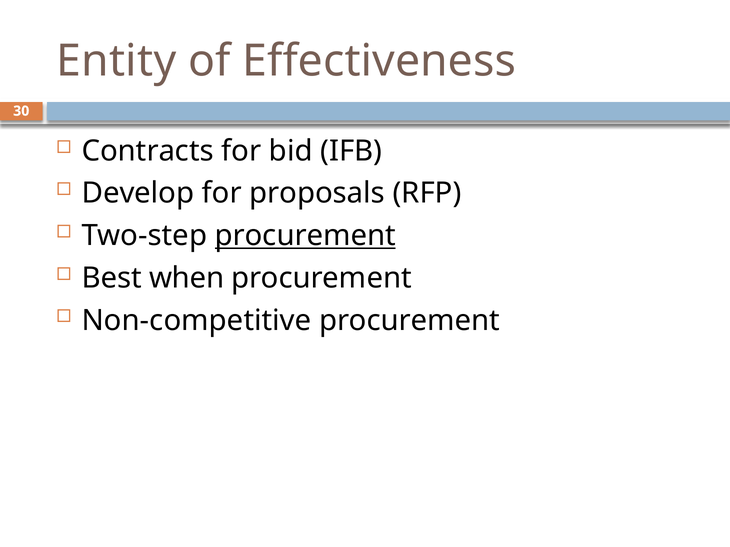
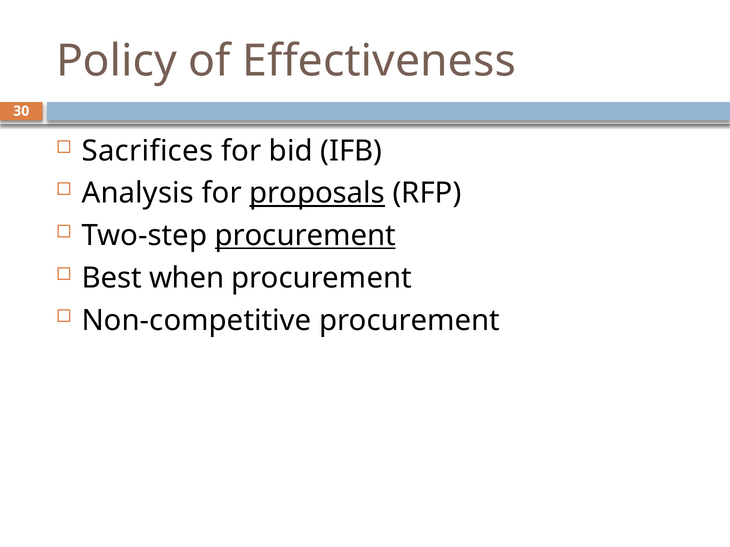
Entity: Entity -> Policy (116, 61)
Contracts: Contracts -> Sacrifices (147, 151)
Develop: Develop -> Analysis (138, 193)
proposals underline: none -> present (317, 193)
